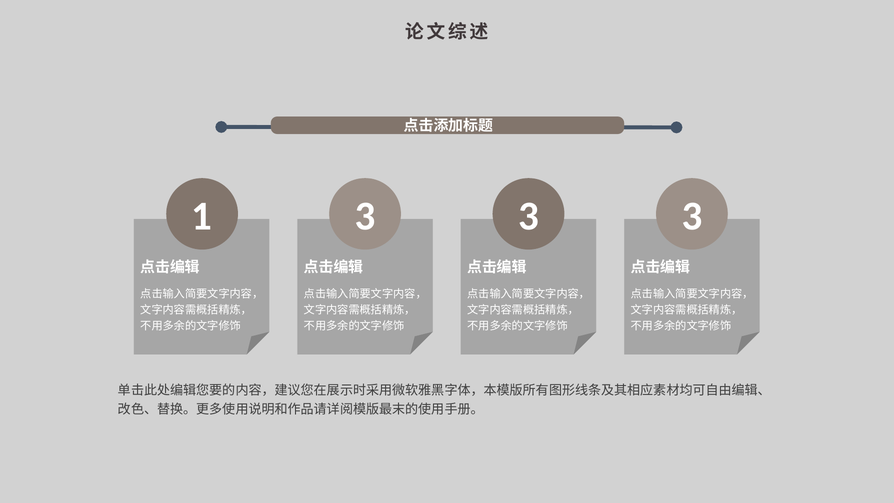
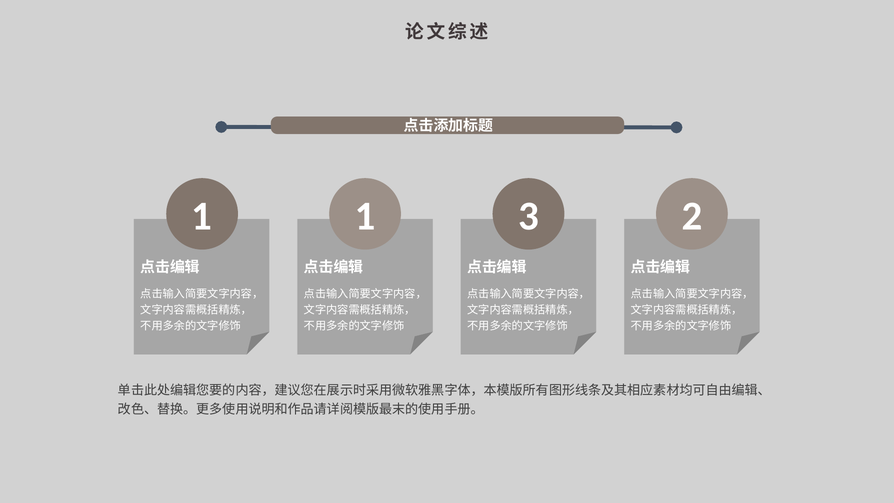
1 3: 3 -> 1 (365, 216)
3: 3 -> 2 (692, 216)
